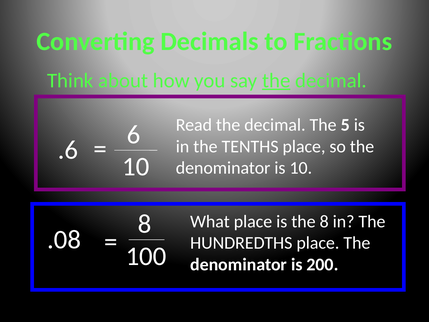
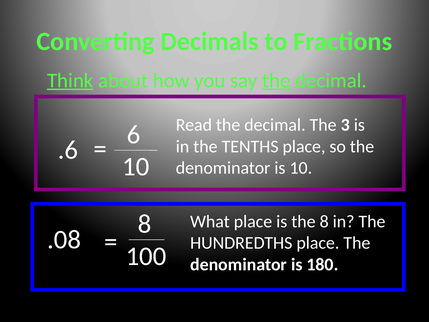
Think underline: none -> present (70, 80)
5: 5 -> 3 (345, 125)
200: 200 -> 180 (323, 264)
